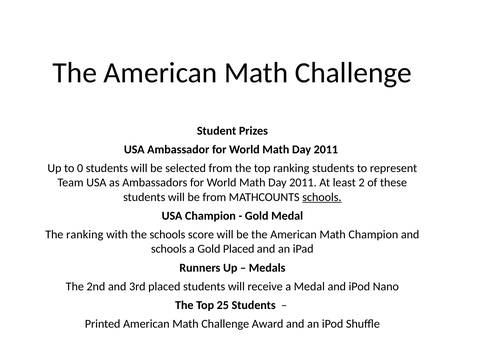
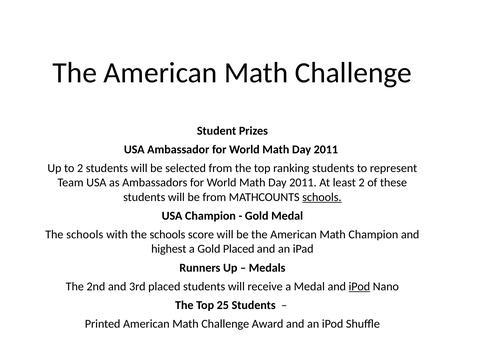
to 0: 0 -> 2 (80, 168)
ranking: ranking -> schools (85, 234)
schools: schools -> highest (169, 249)
iPod underline: none -> present (359, 286)
